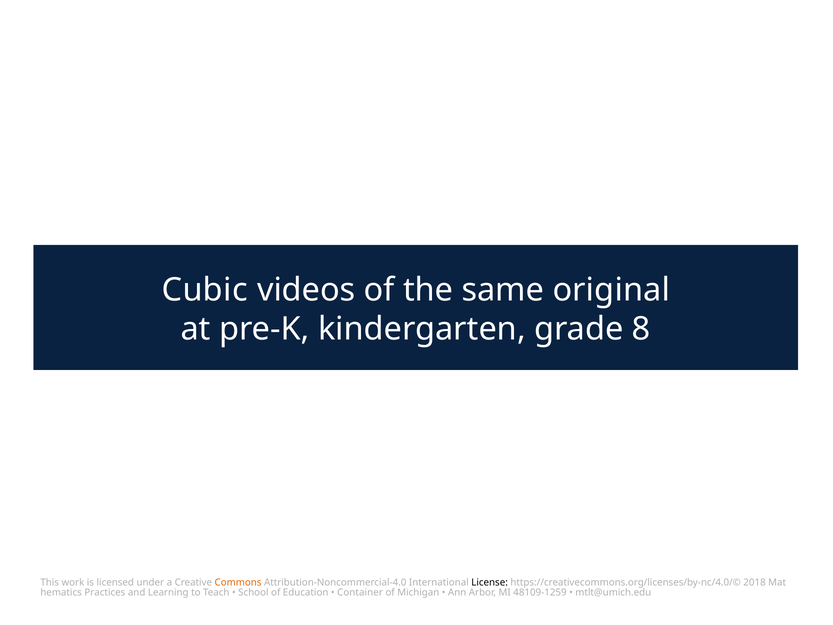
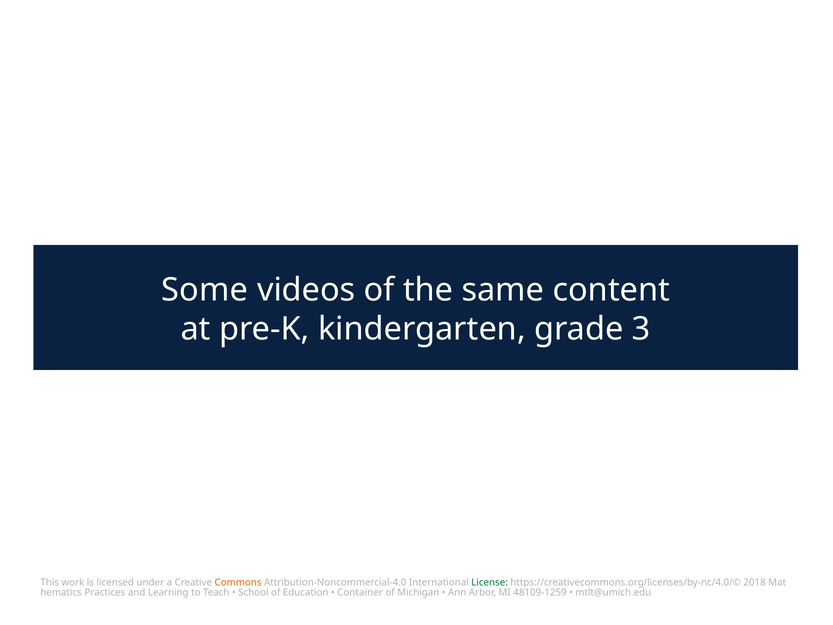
Cubic: Cubic -> Some (205, 290)
original: original -> content (611, 290)
8: 8 -> 3 (641, 329)
License colour: black -> green (490, 583)
